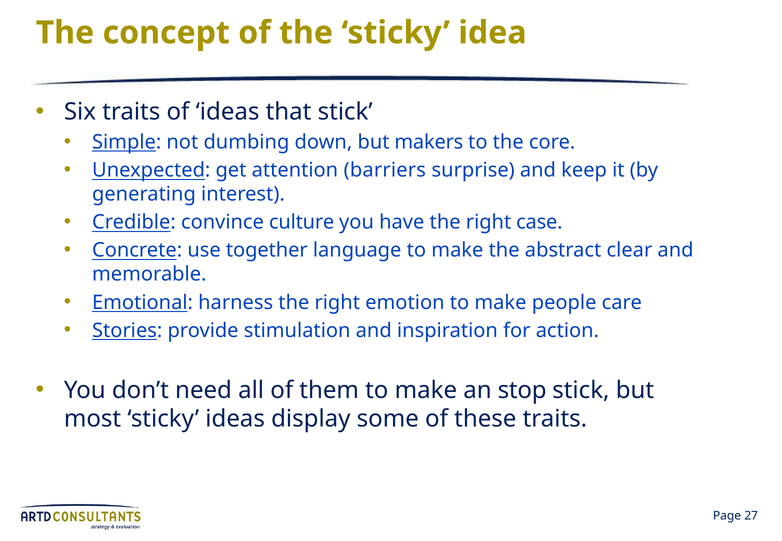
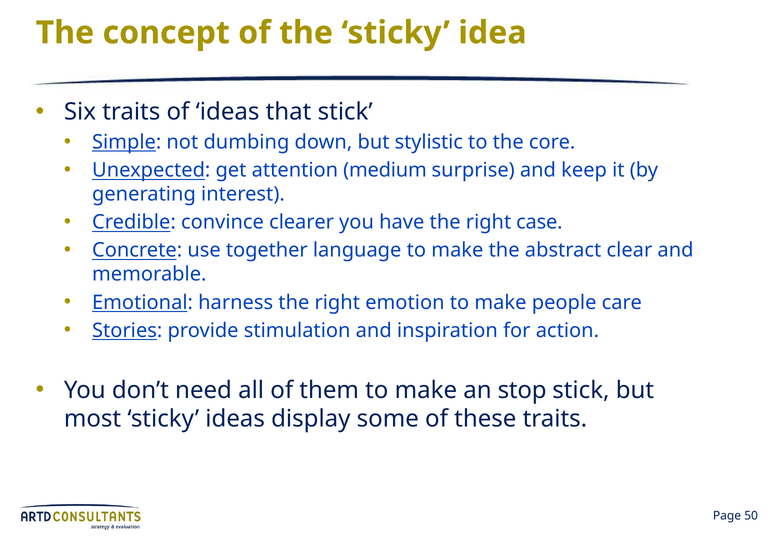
makers: makers -> stylistic (429, 142)
barriers: barriers -> medium (385, 170)
culture: culture -> clearer (302, 222)
27: 27 -> 50 (751, 516)
